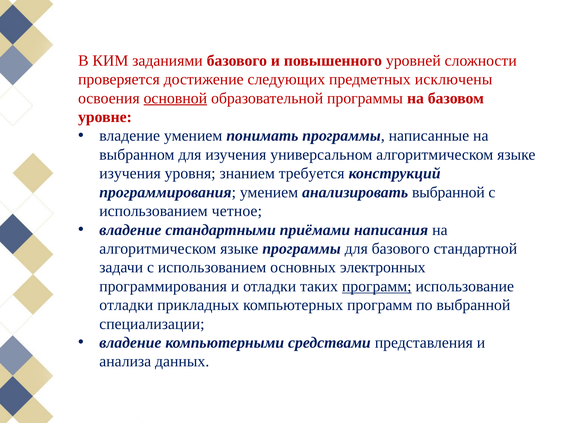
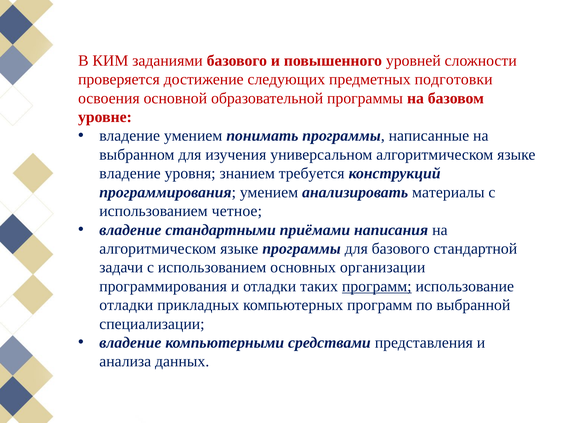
исключены: исключены -> подготовки (454, 80)
основной underline: present -> none (175, 98)
изучения: изучения -> владение (130, 174)
анализировать выбранной: выбранной -> материалы (448, 193)
электронных: электронных -> организации (383, 268)
